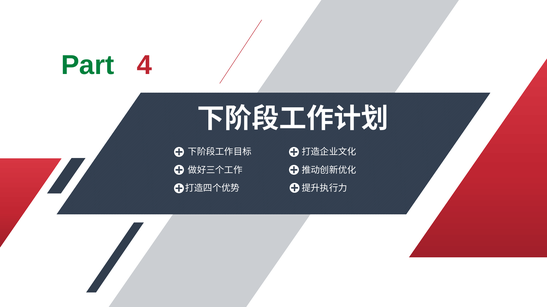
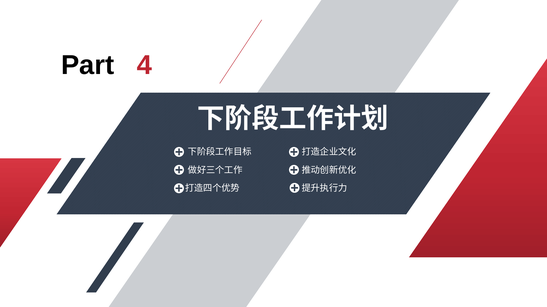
Part colour: green -> black (88, 65)
